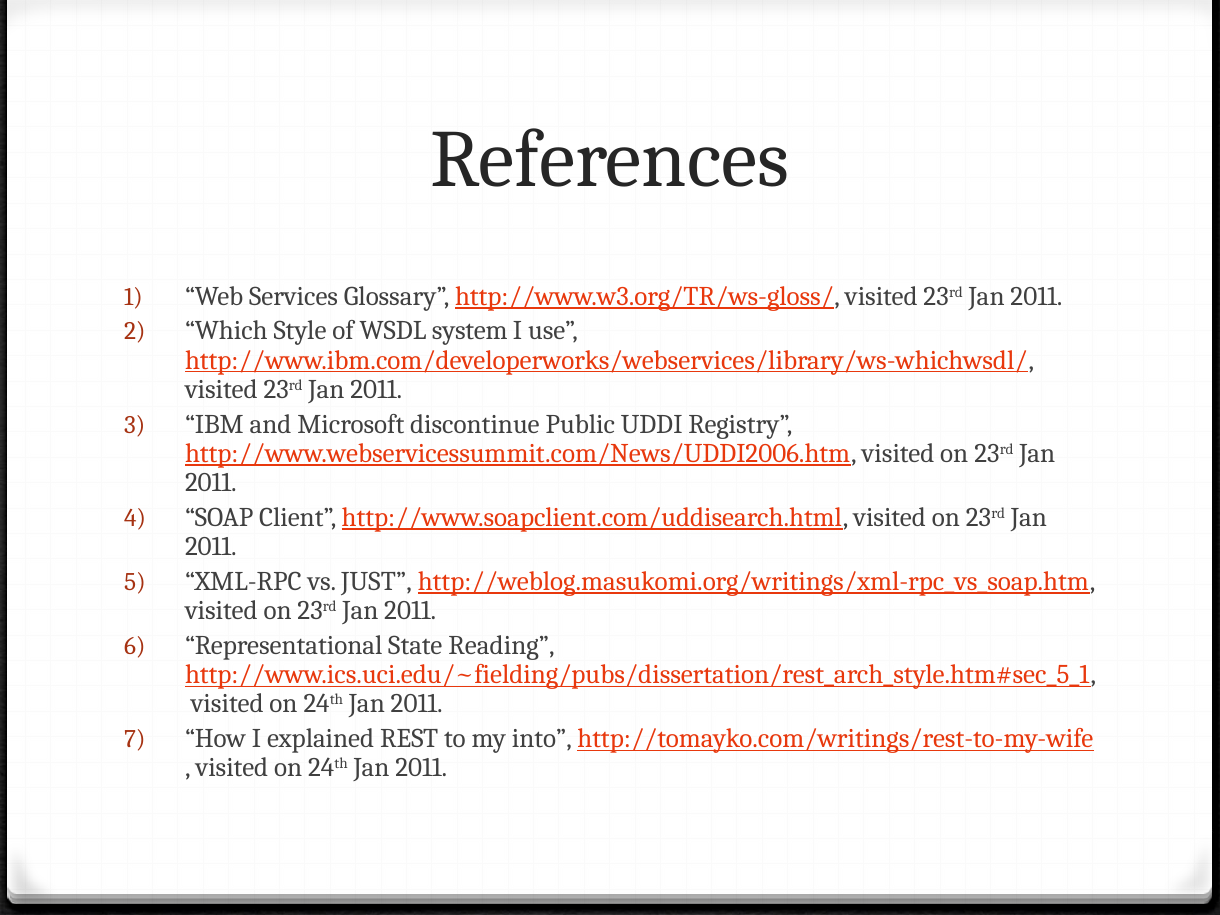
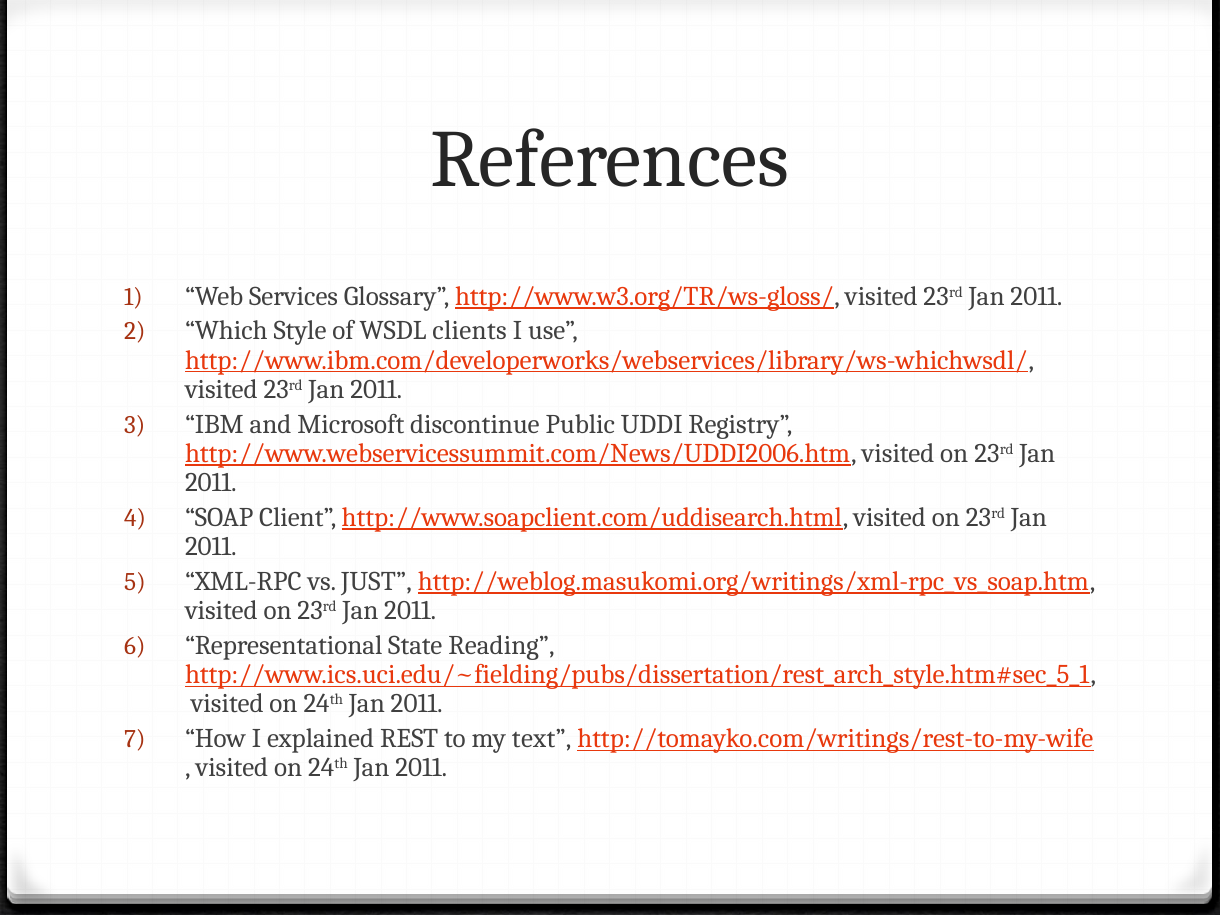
system: system -> clients (470, 331)
into: into -> text (542, 739)
